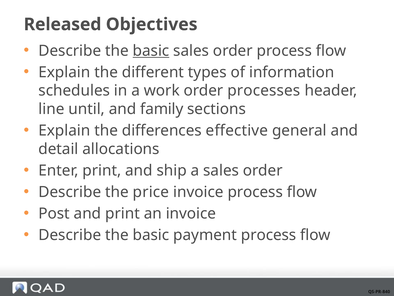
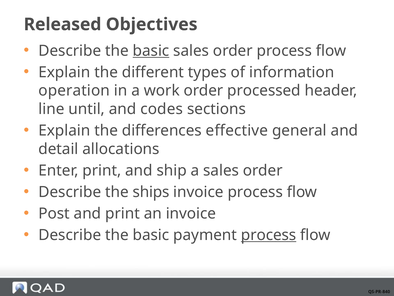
schedules: schedules -> operation (74, 91)
processes: processes -> processed (264, 91)
family: family -> codes (162, 109)
price: price -> ships (151, 192)
process underline: none -> present (269, 235)
